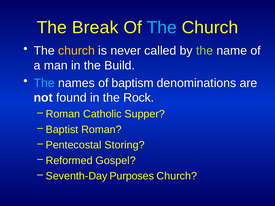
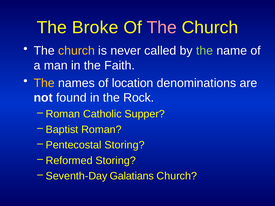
Break: Break -> Broke (95, 28)
The colour: light blue -> pink (162, 28)
Build: Build -> Faith (120, 65)
The colour: light blue -> yellow (44, 83)
baptism: baptism -> location (133, 83)
Reformed Gospel: Gospel -> Storing (116, 161)
Purposes: Purposes -> Galatians (132, 176)
